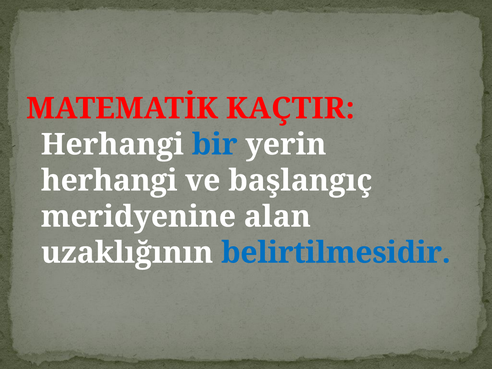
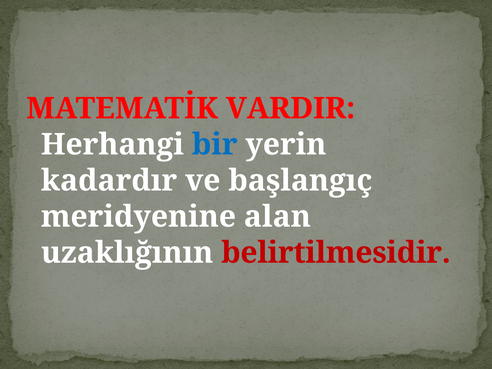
KAÇTIR: KAÇTIR -> VARDIR (291, 108)
herhangi: herhangi -> kadardır (109, 181)
belirtilmesidir colour: blue -> red (336, 253)
